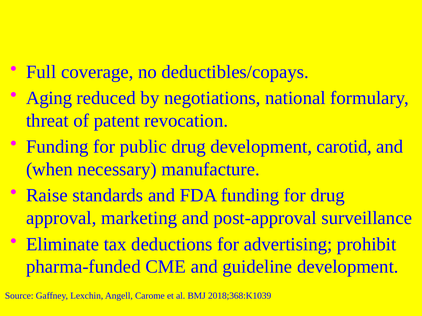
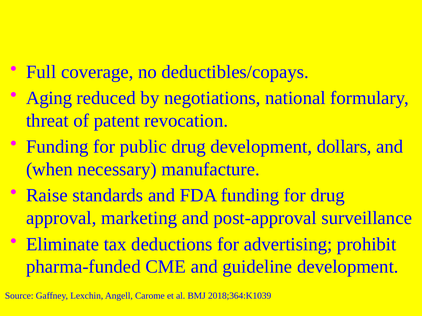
carotid: carotid -> dollars (344, 147)
2018;368:K1039: 2018;368:K1039 -> 2018;364:K1039 (240, 296)
